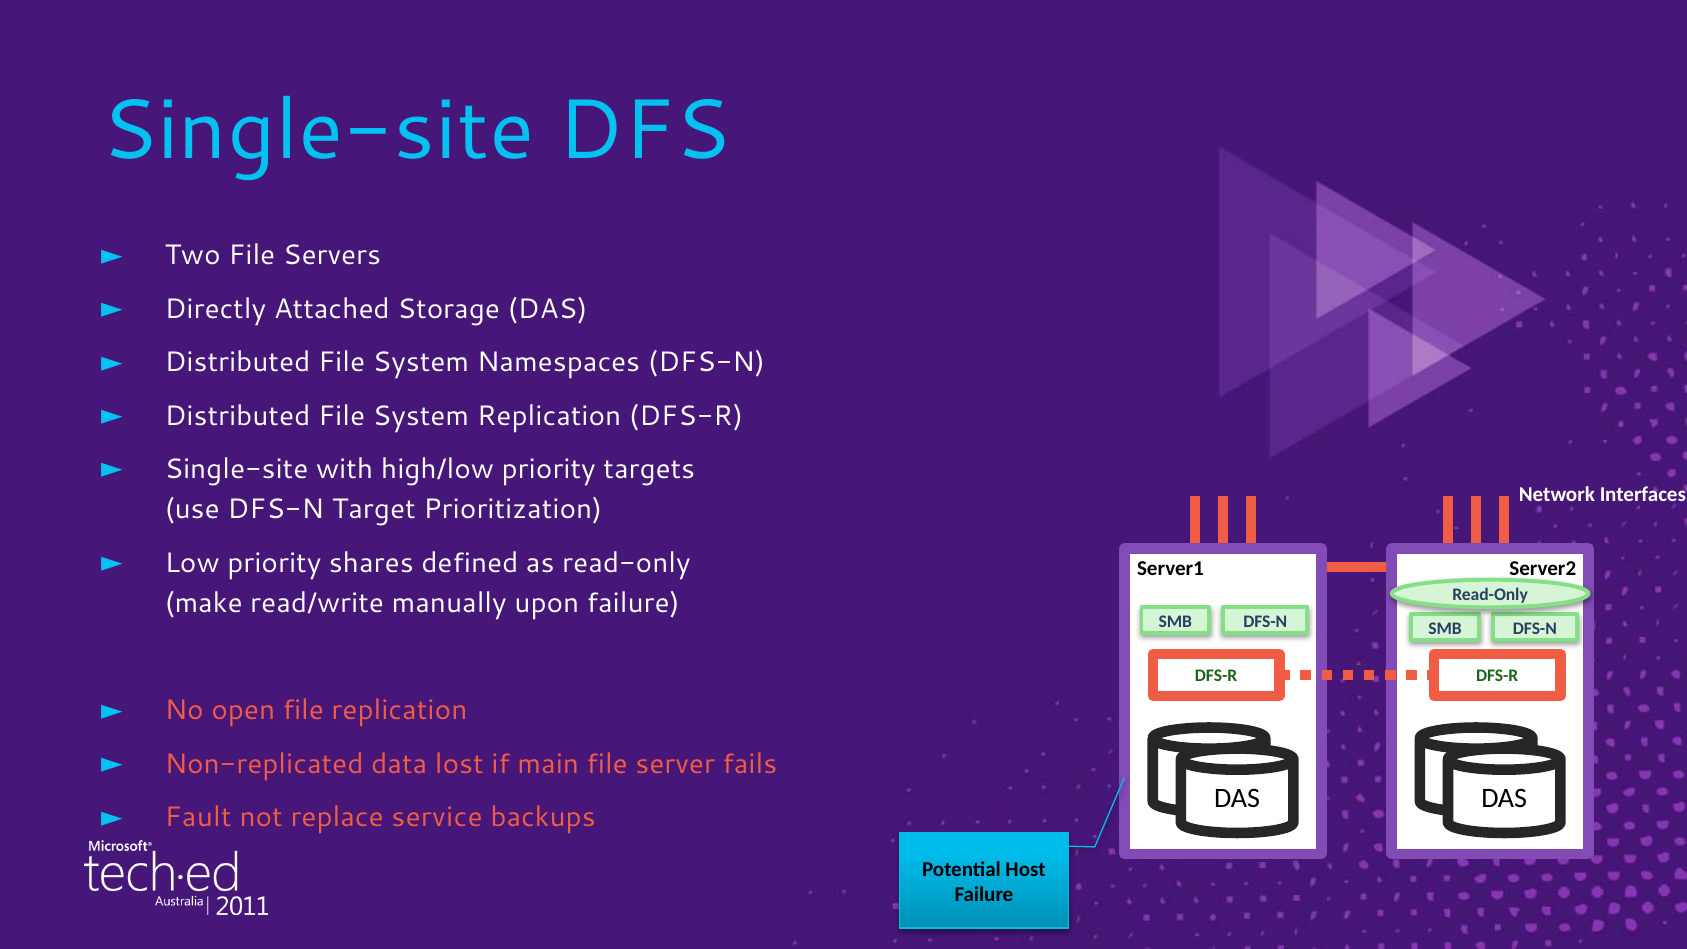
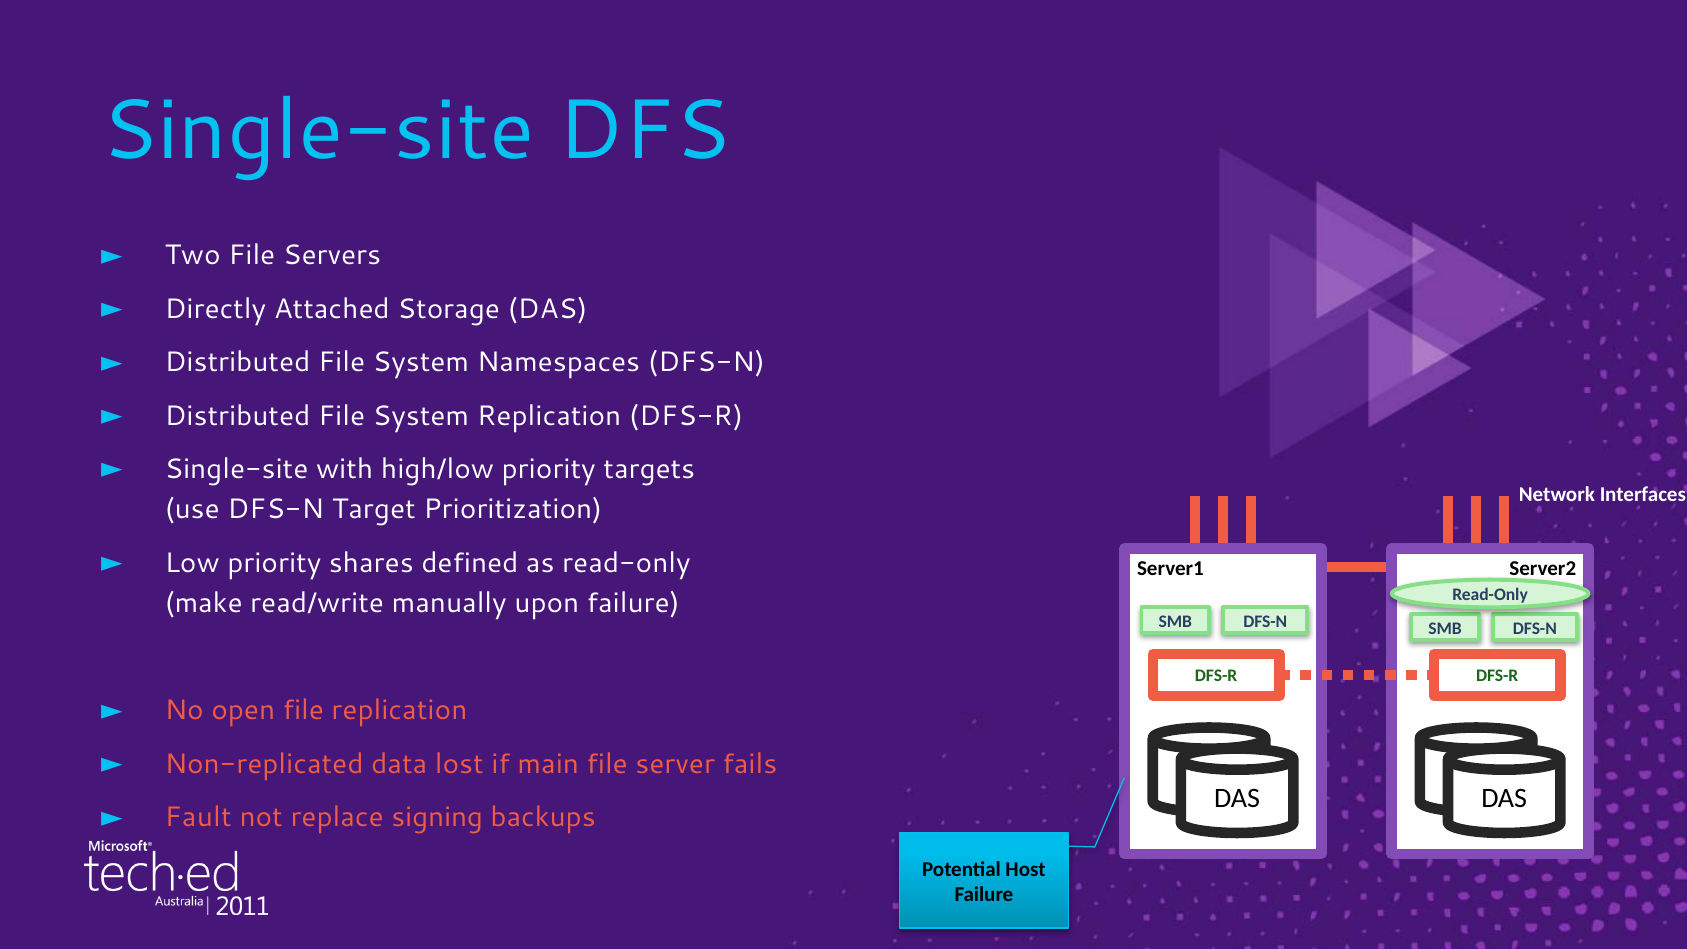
service: service -> signing (437, 818)
